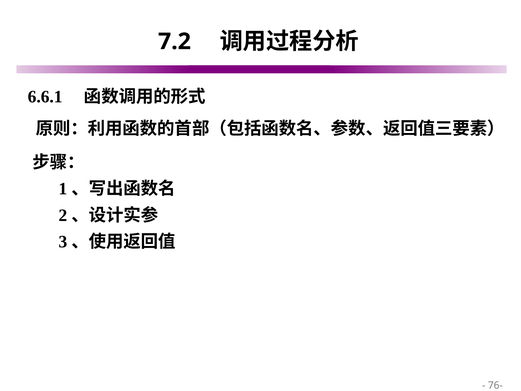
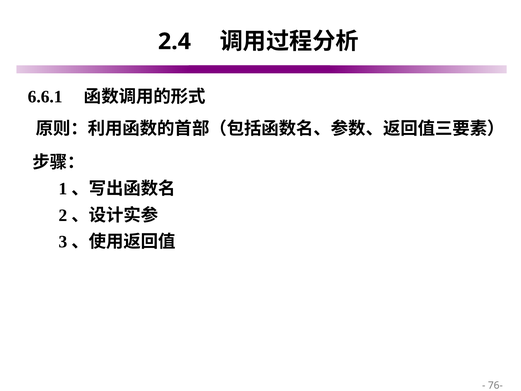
7.2: 7.2 -> 2.4 (174, 41)
